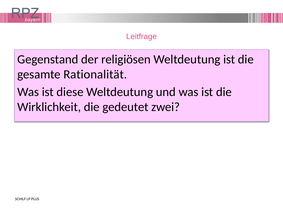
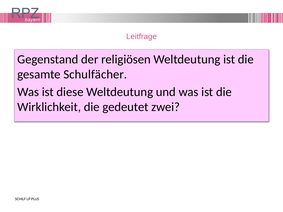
Rationalität: Rationalität -> Schulfächer (95, 74)
